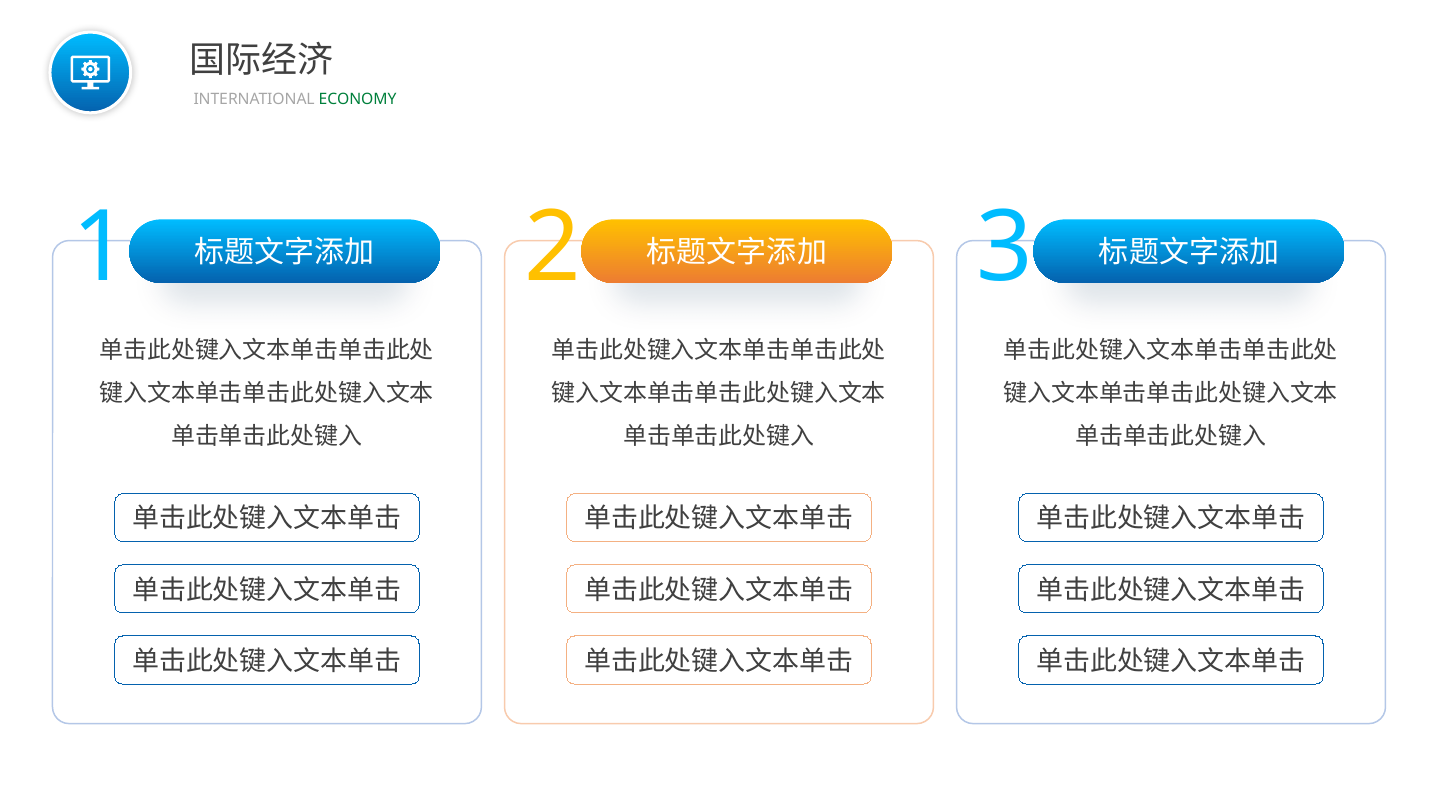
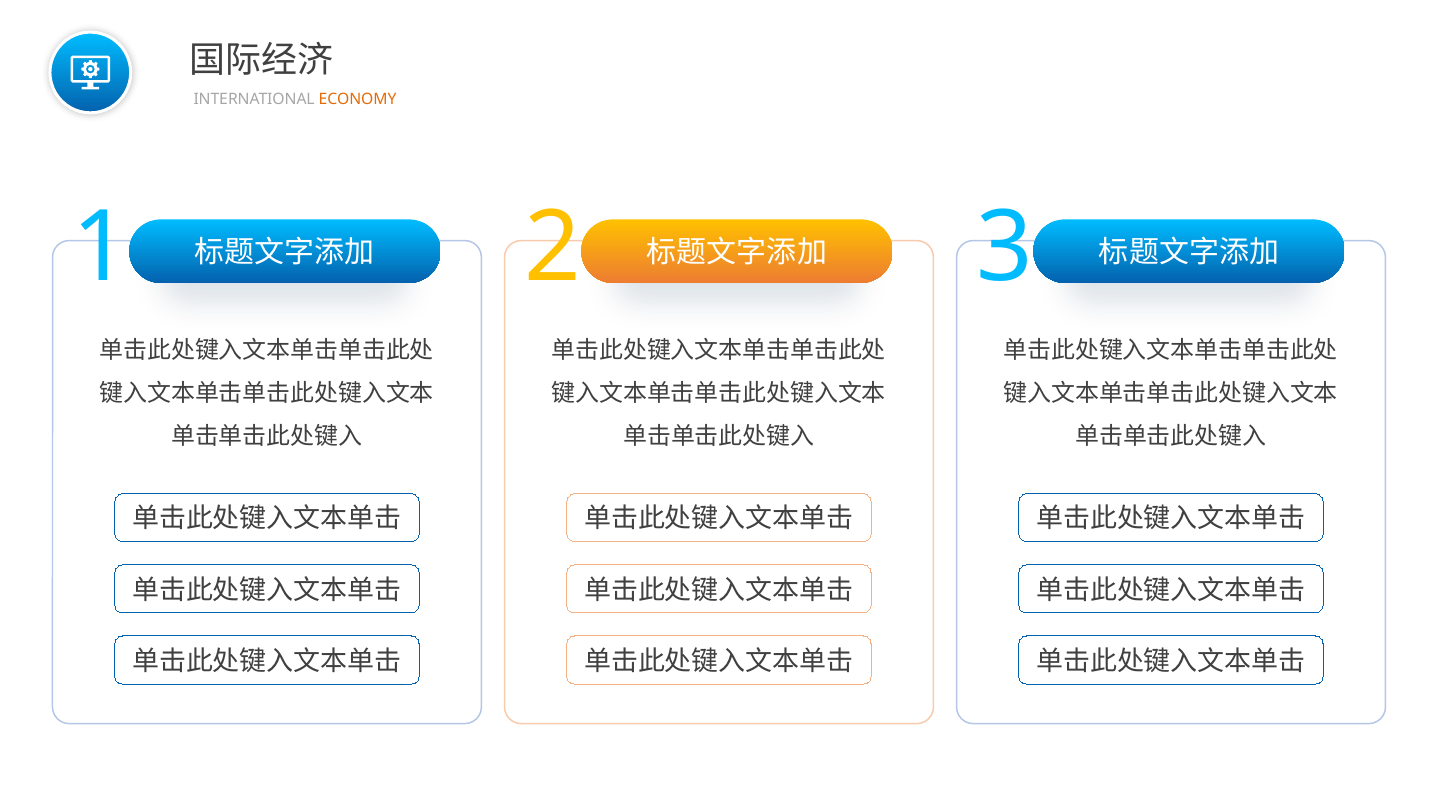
ECONOMY colour: green -> orange (358, 99)
